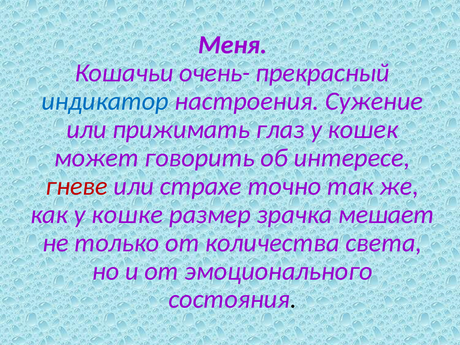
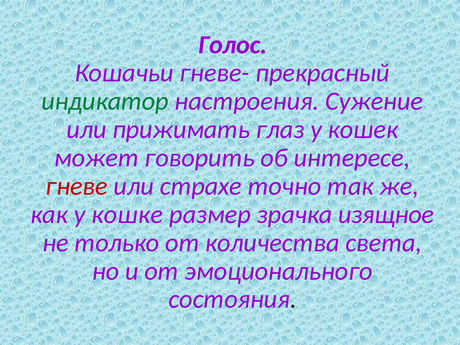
Меня: Меня -> Голос (233, 45)
очень-: очень- -> гневе- (215, 73)
индикатор colour: blue -> green (105, 101)
мешает: мешает -> изящное (386, 214)
